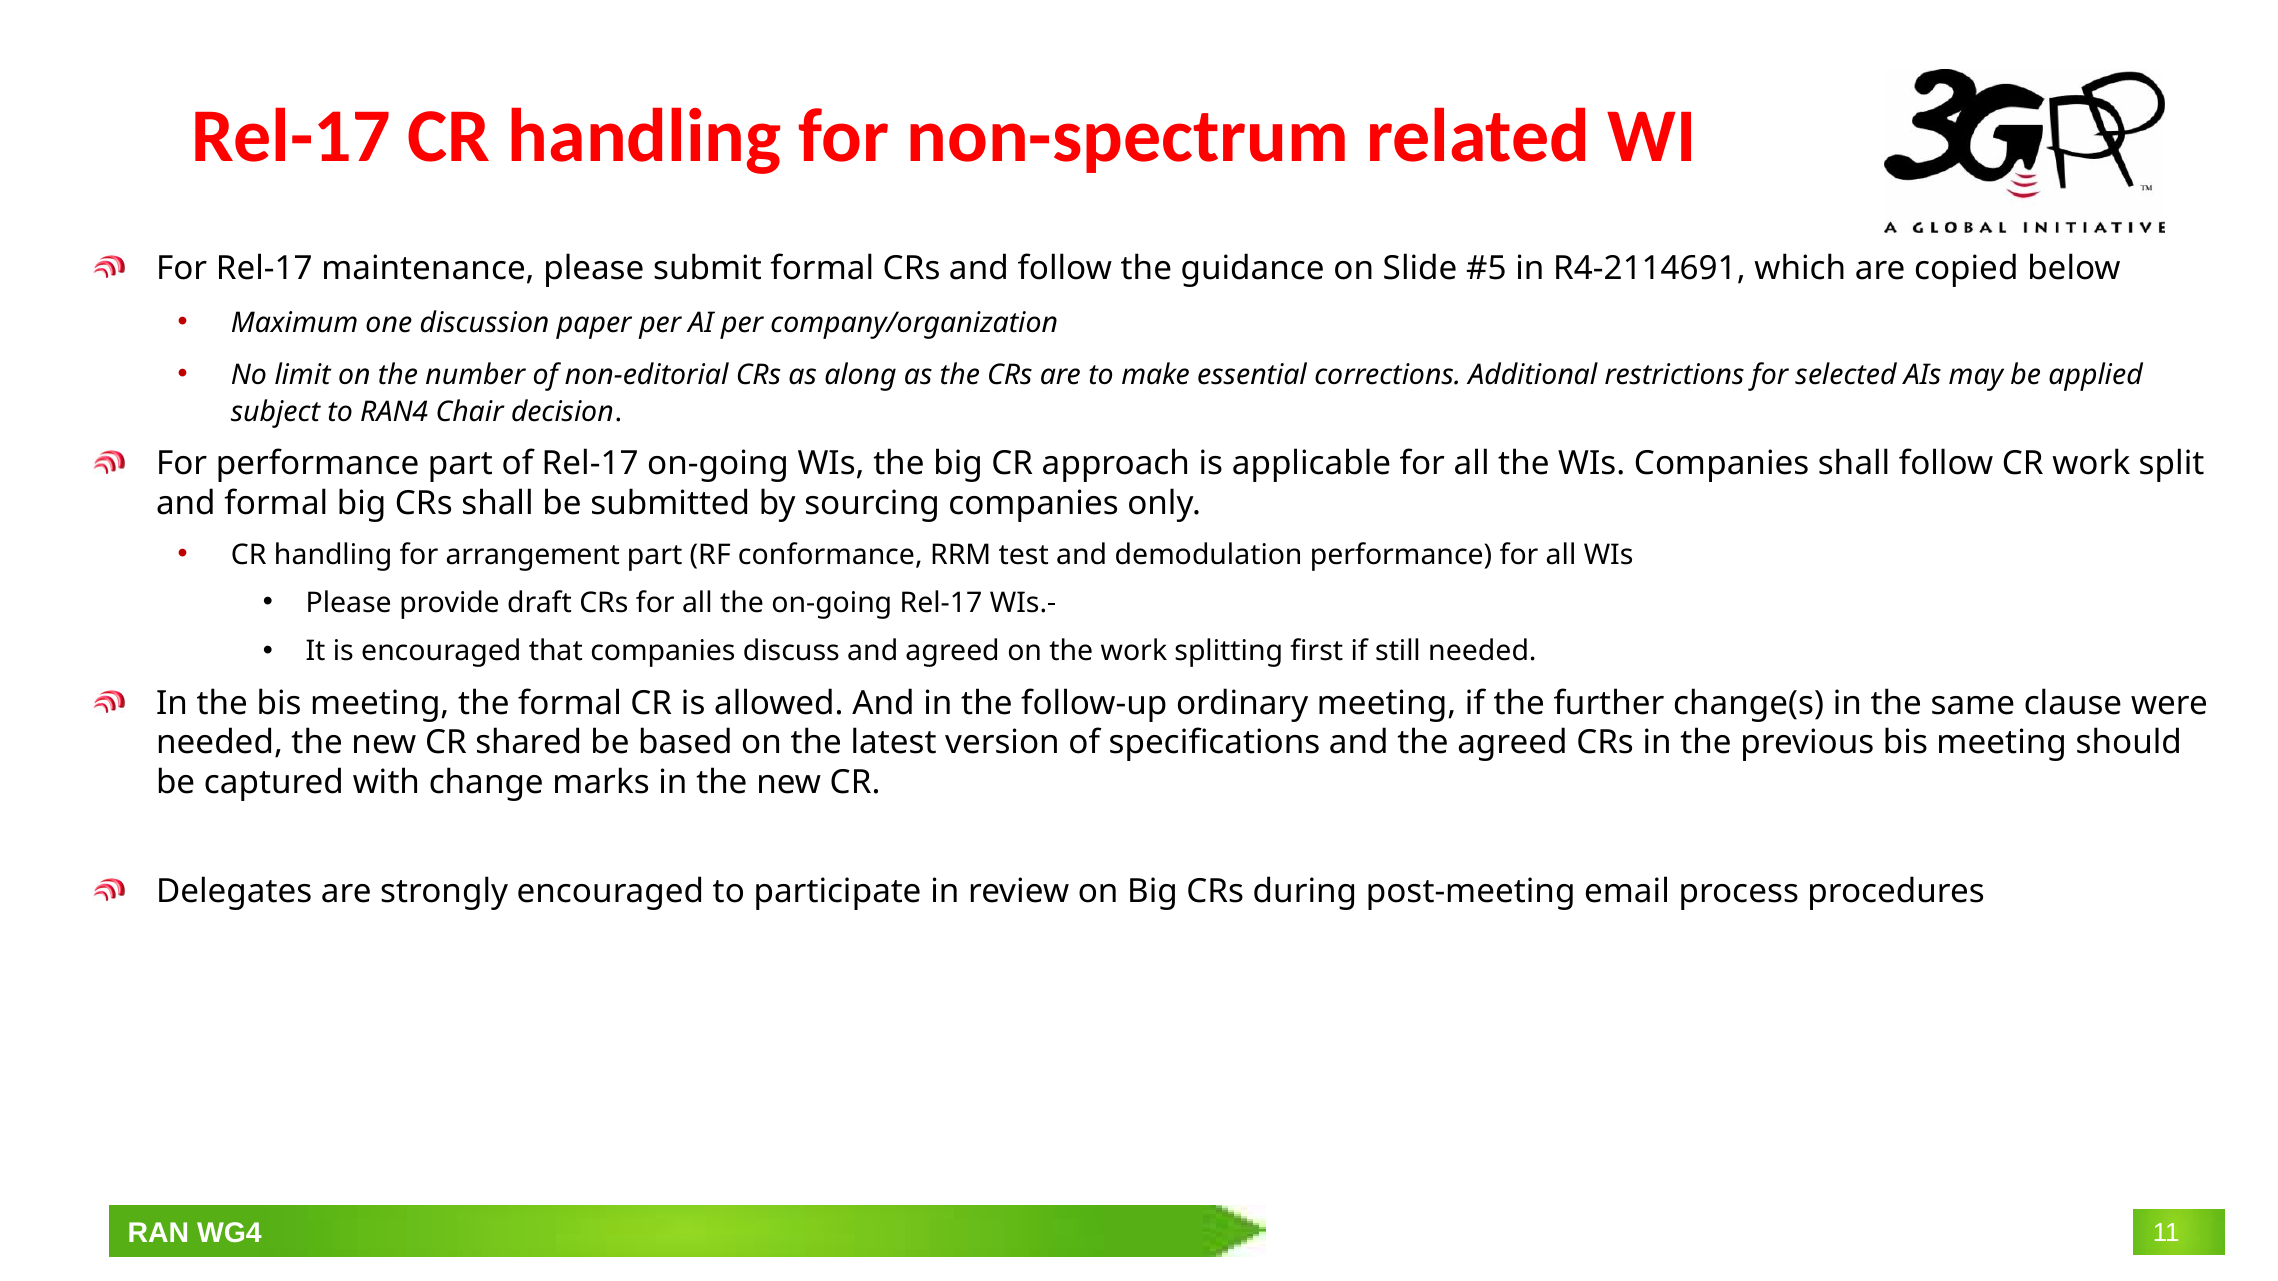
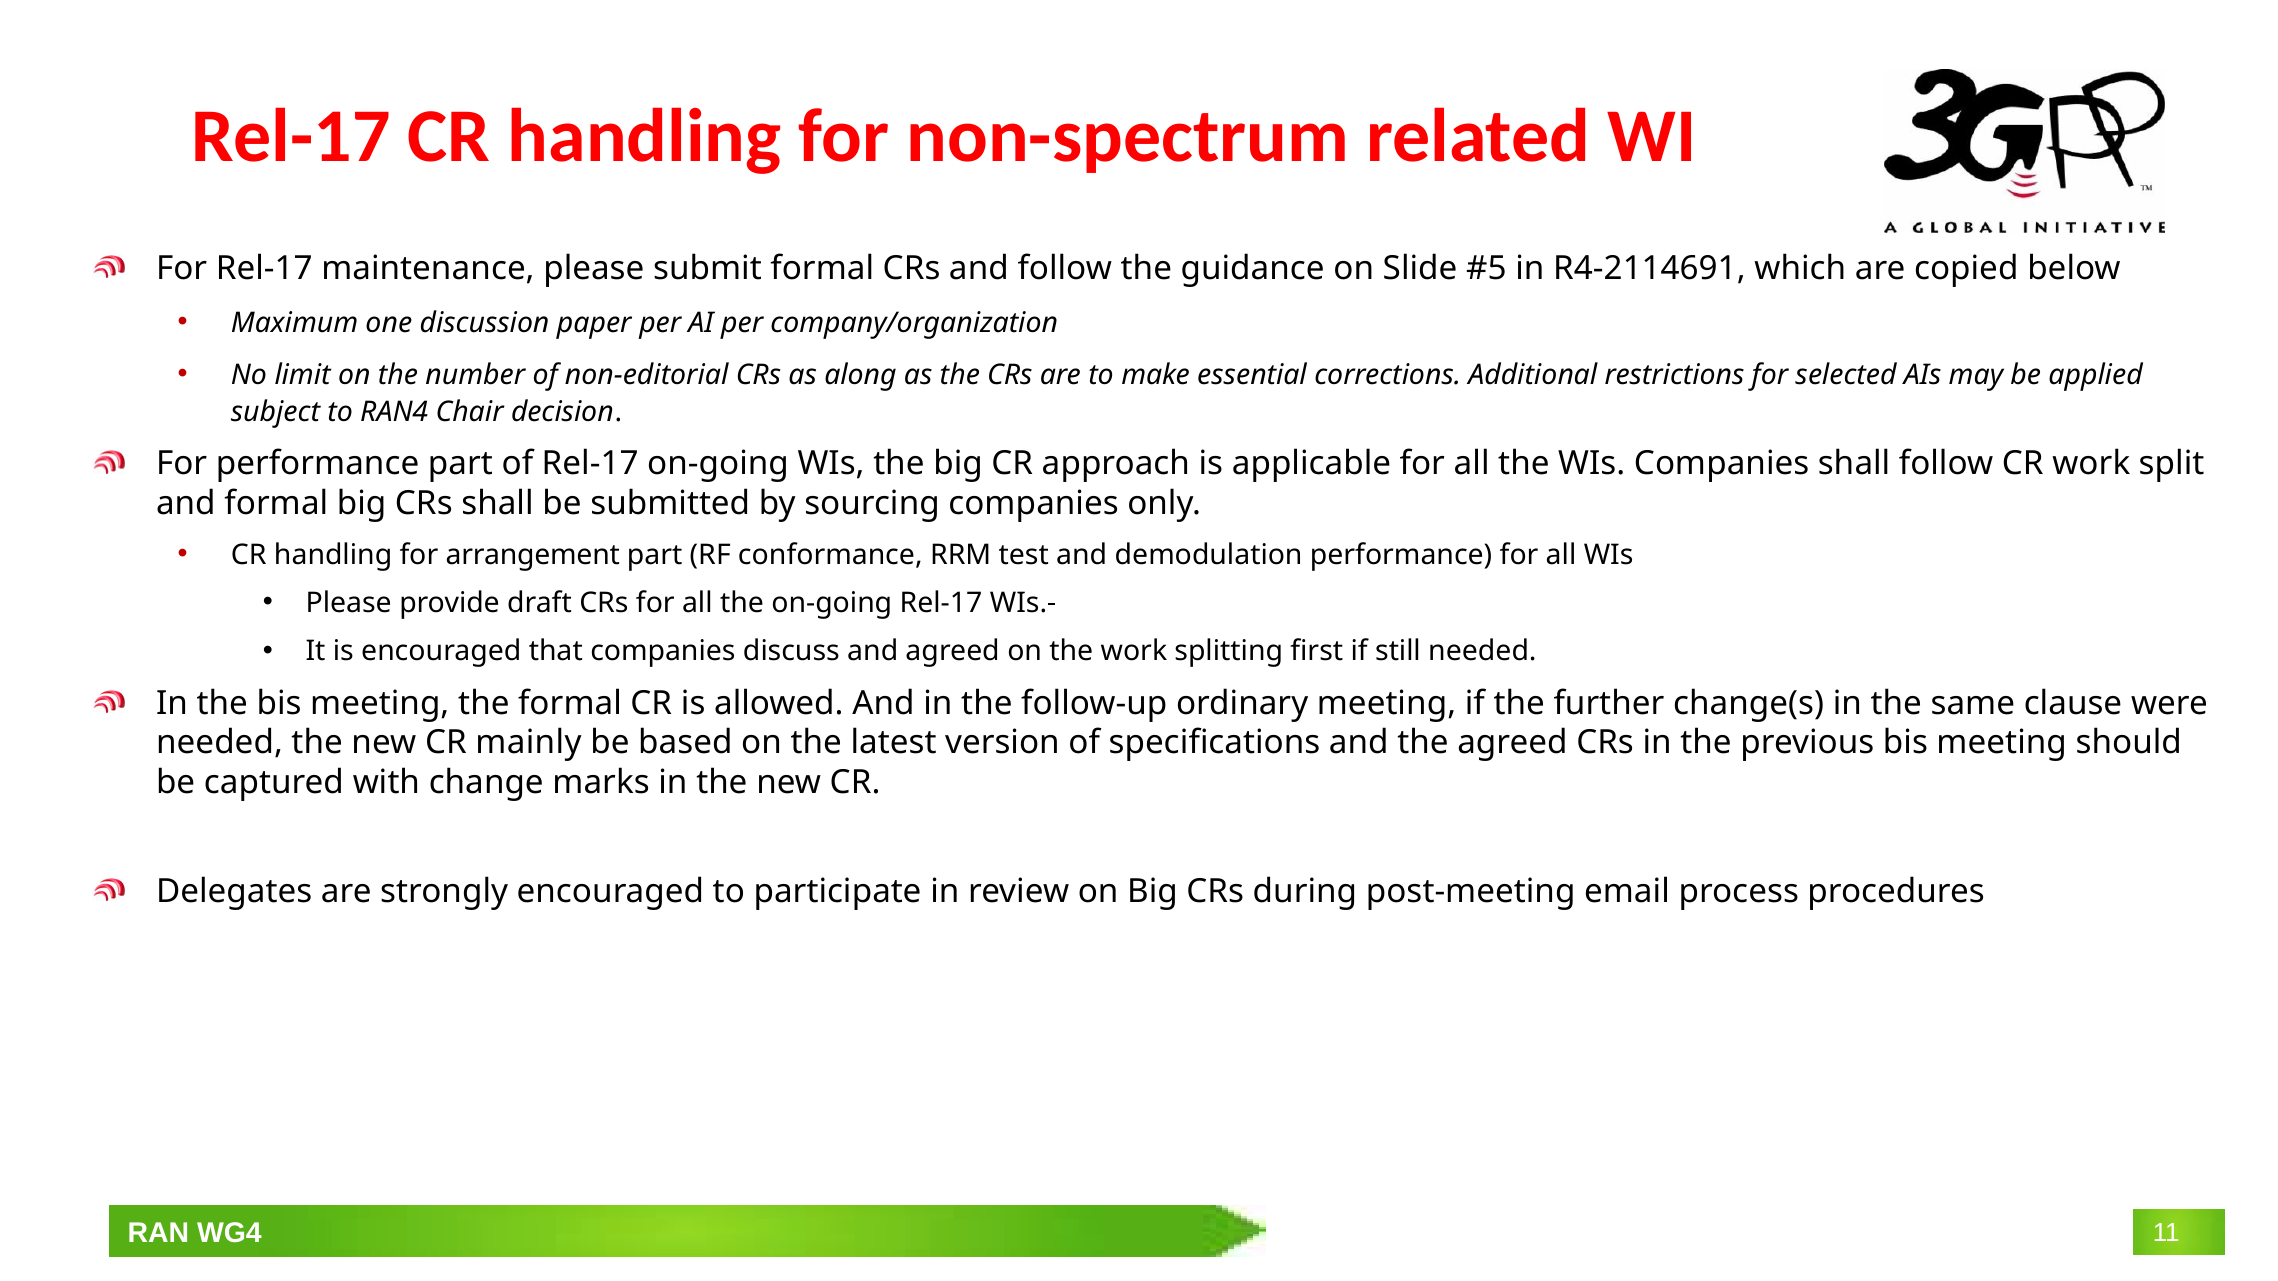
shared: shared -> mainly (528, 743)
